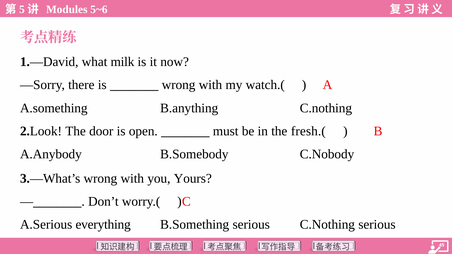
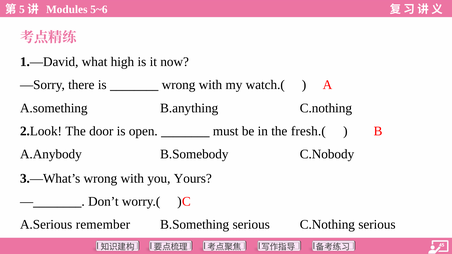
milk: milk -> high (122, 62)
everything: everything -> remember (103, 225)
